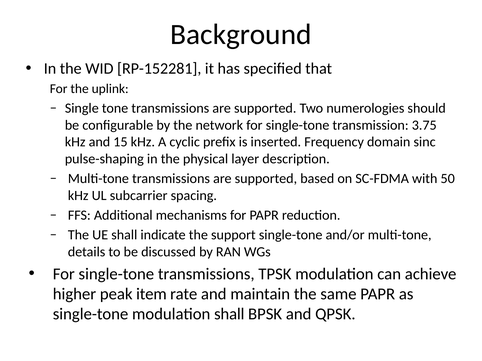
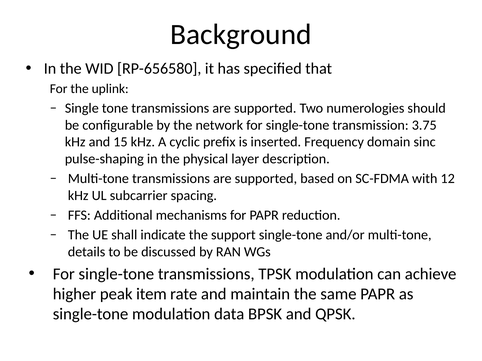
RP-152281: RP-152281 -> RP-656580 (159, 69)
50: 50 -> 12 (448, 179)
modulation shall: shall -> data (229, 314)
